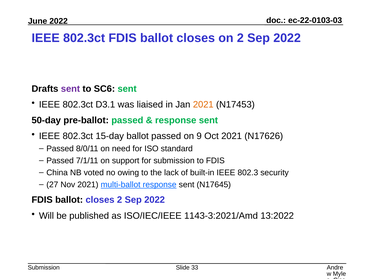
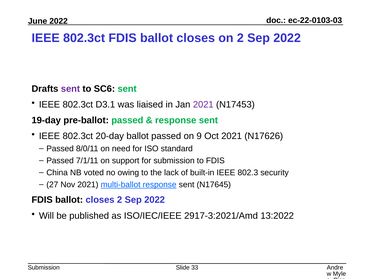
2021 colour: orange -> purple (203, 104)
50-day: 50-day -> 19-day (46, 120)
15-day: 15-day -> 20-day (110, 136)
1143-3:2021/Amd: 1143-3:2021/Amd -> 2917-3:2021/Amd (221, 215)
